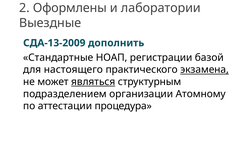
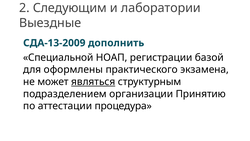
Оформлены: Оформлены -> Следующим (70, 8)
Стандартные: Стандартные -> Специальной (58, 57)
настоящего: настоящего -> оформлены (73, 69)
экзамена underline: present -> none (205, 69)
Атомному: Атомному -> Принятию (201, 94)
